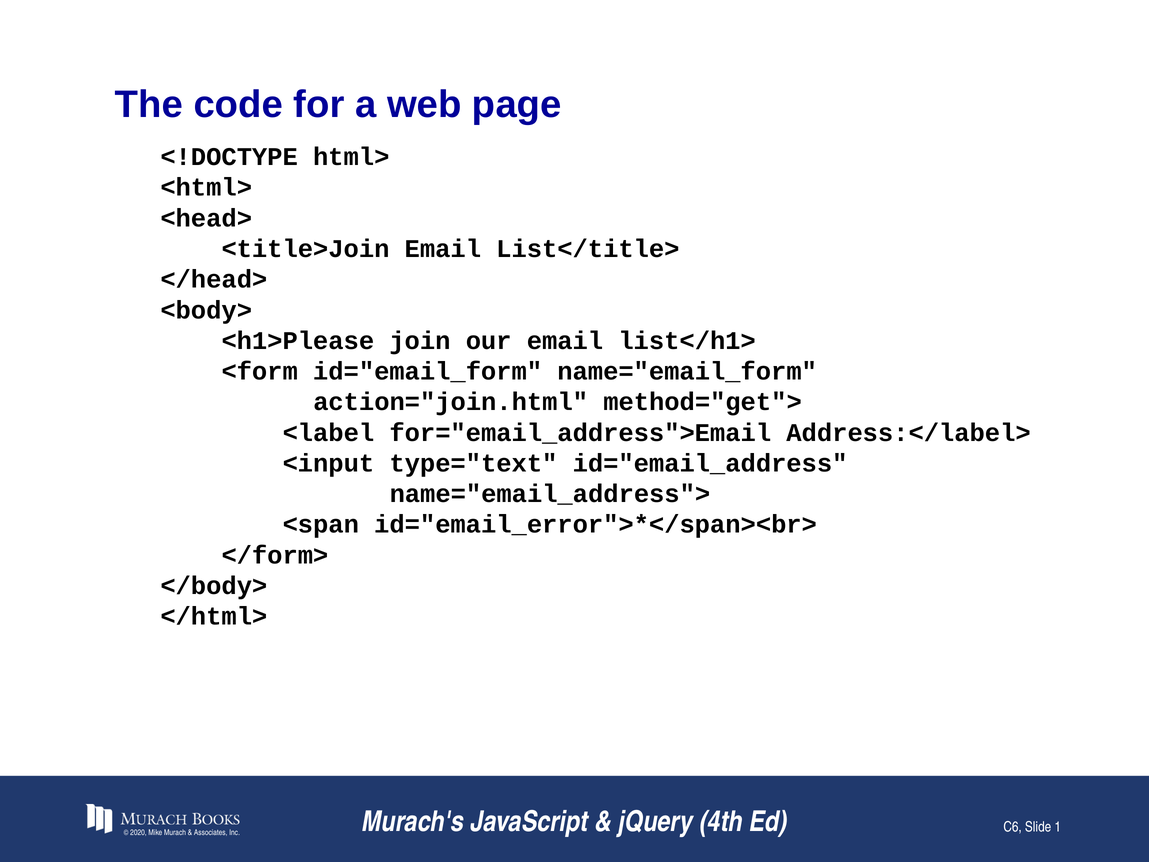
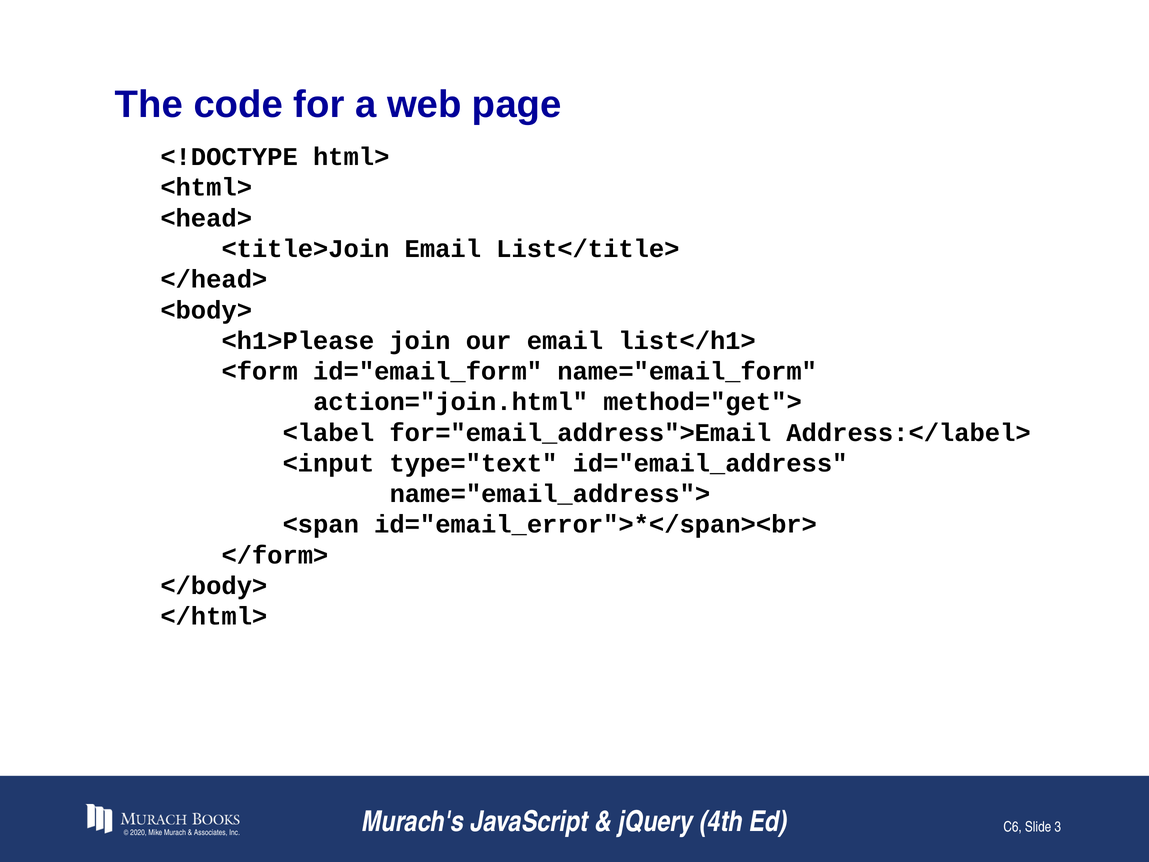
1: 1 -> 3 (1058, 827)
